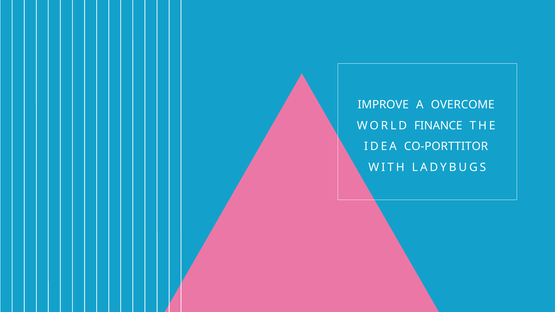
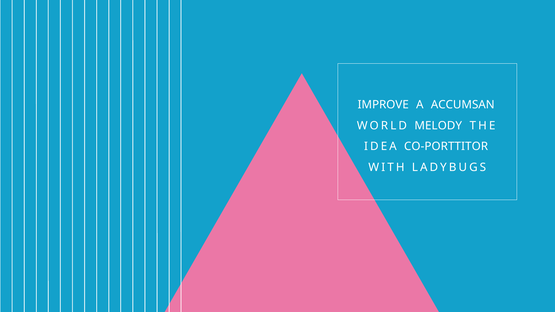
OVERCOME: OVERCOME -> ACCUMSAN (463, 105)
FINANCE: FINANCE -> MELODY (438, 126)
